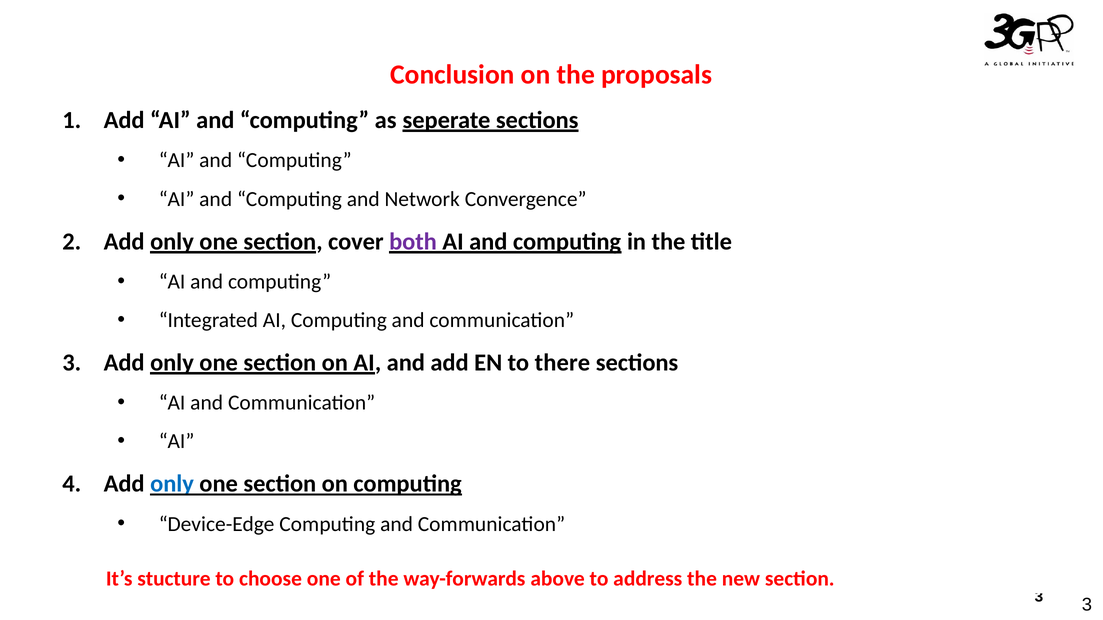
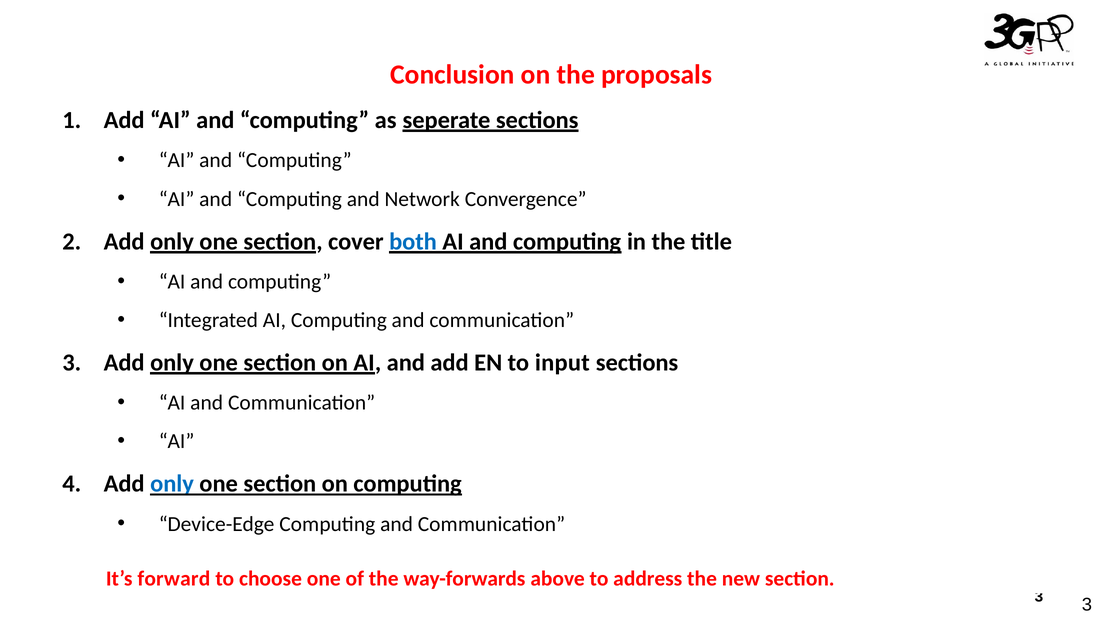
both colour: purple -> blue (413, 242)
there: there -> input (562, 363)
stucture: stucture -> forward (174, 579)
